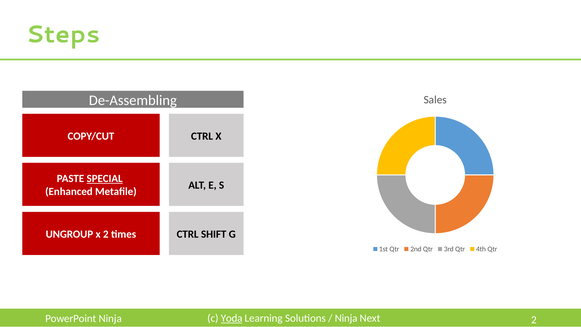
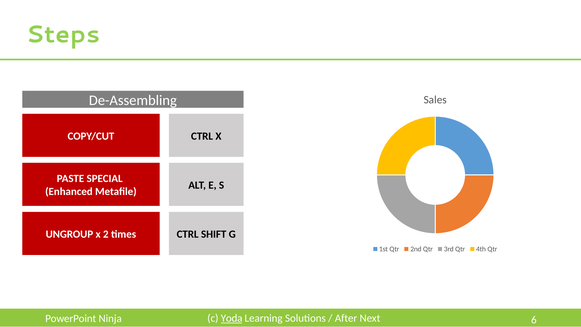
SPECIAL underline: present -> none (105, 178)
Ninja: Ninja -> After (346, 318)
Ninja 2: 2 -> 6 (534, 320)
